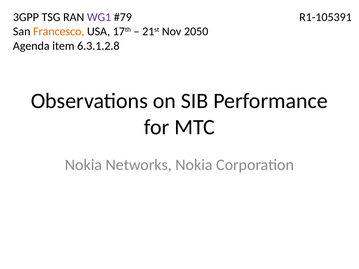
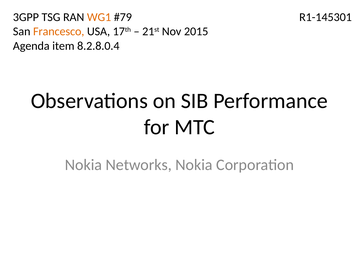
WG1 colour: purple -> orange (99, 17)
R1-105391: R1-105391 -> R1-145301 (326, 17)
2050: 2050 -> 2015 (196, 32)
6.3.1.2.8: 6.3.1.2.8 -> 8.2.8.0.4 (98, 46)
